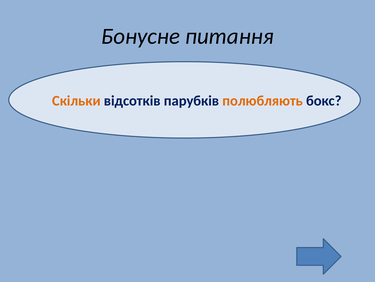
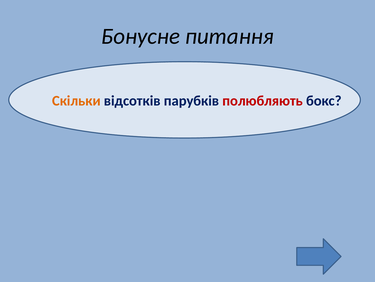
полюбляють colour: orange -> red (263, 101)
